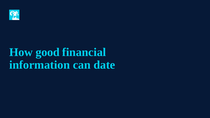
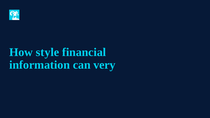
good: good -> style (47, 52)
date: date -> very (104, 65)
